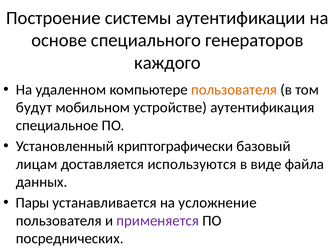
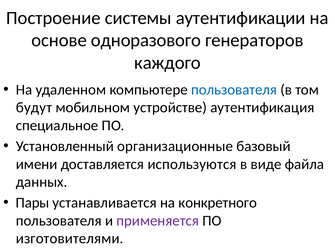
специального: специального -> одноразового (146, 40)
пользователя colour: orange -> blue (234, 90)
криптографически: криптографически -> организационные (175, 146)
лицам: лицам -> имени (37, 164)
усложнение: усложнение -> конкретного (218, 203)
посреднических: посреднических -> изготовителями (70, 239)
